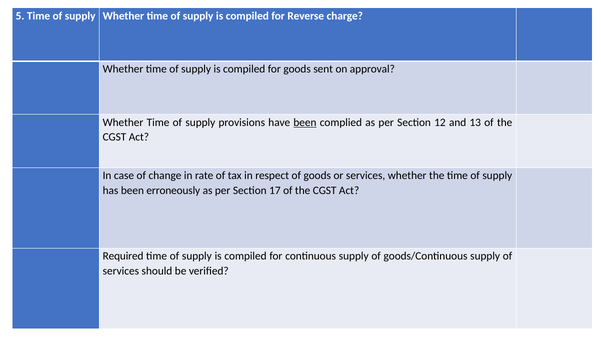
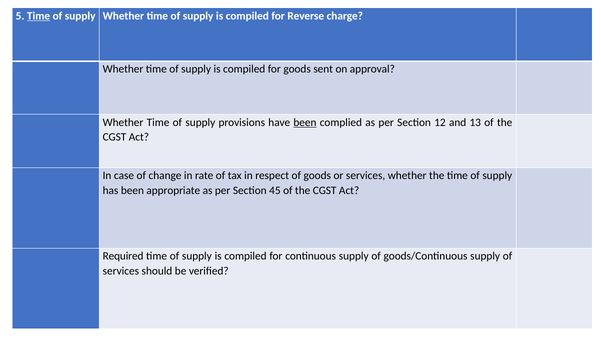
Time underline: none -> present (39, 16)
erroneously: erroneously -> appropriate (173, 190)
17: 17 -> 45 (275, 190)
